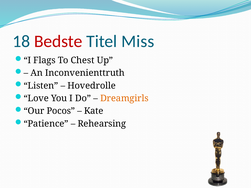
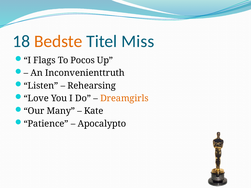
Bedste colour: red -> orange (58, 41)
Chest: Chest -> Pocos (83, 60)
Hovedrolle: Hovedrolle -> Rehearsing (92, 86)
Pocos: Pocos -> Many (61, 111)
Rehearsing: Rehearsing -> Apocalypto (102, 124)
